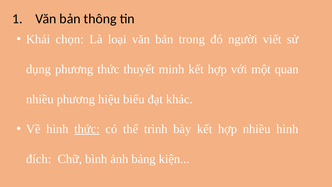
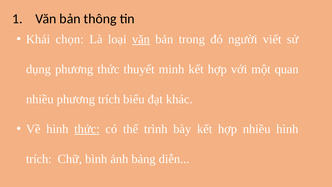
văn underline: none -> present (141, 39)
phương hiệu: hiệu -> trích (109, 99)
đích: đích -> trích (39, 159)
kiện: kiện -> diễn (174, 159)
